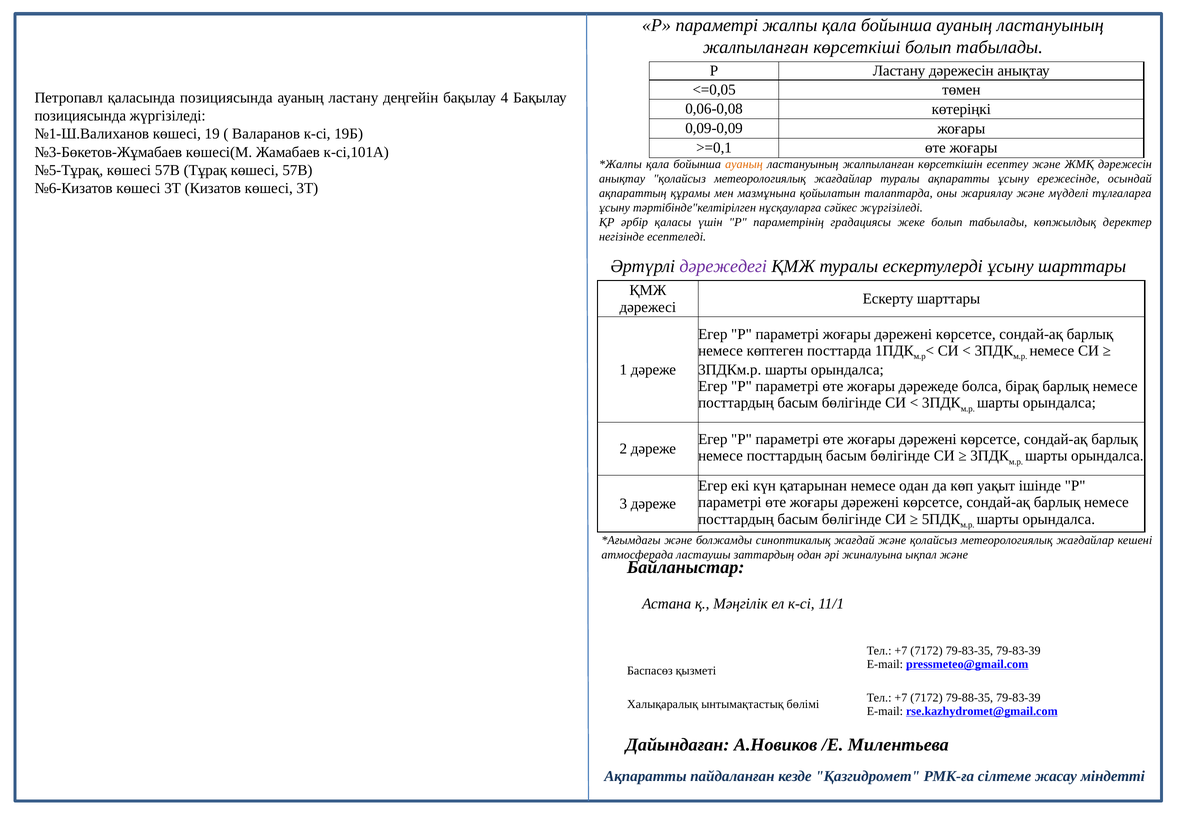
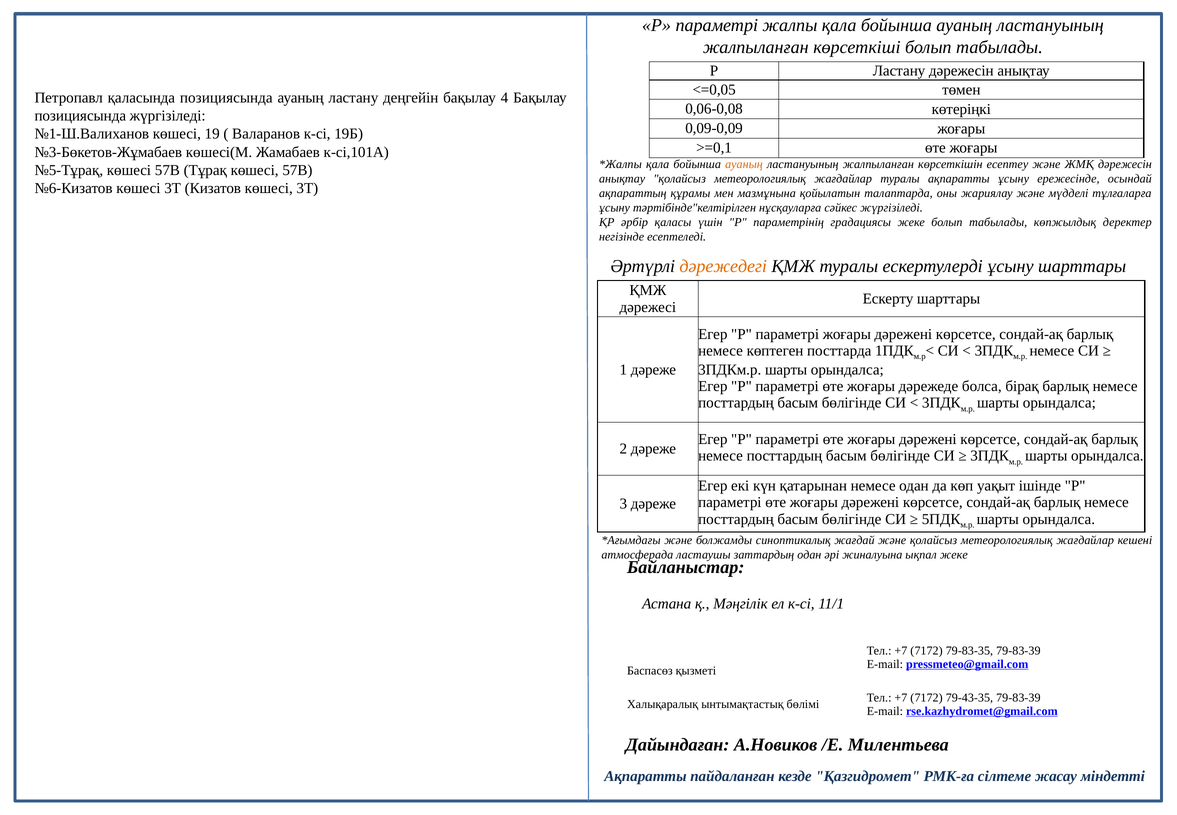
дәрежедегі colour: purple -> orange (723, 266)
ықпал және: және -> жеке (954, 555)
79-88-35: 79-88-35 -> 79-43-35 (969, 698)
